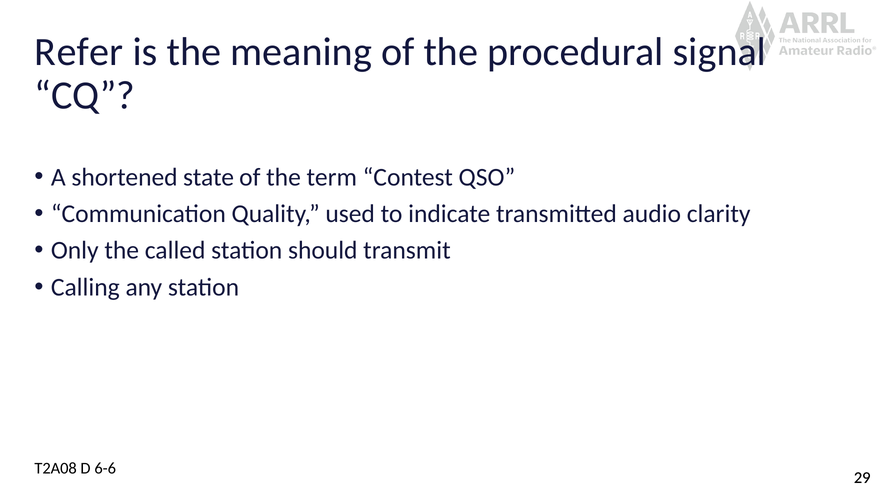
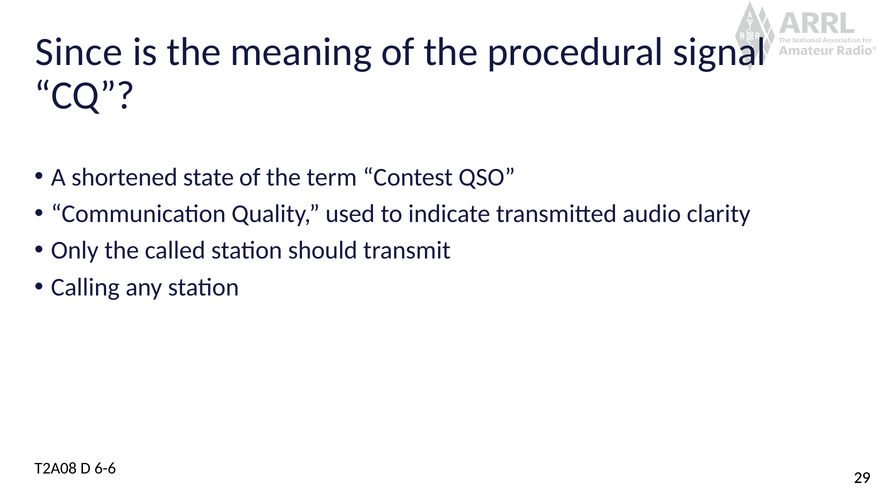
Refer: Refer -> Since (79, 52)
